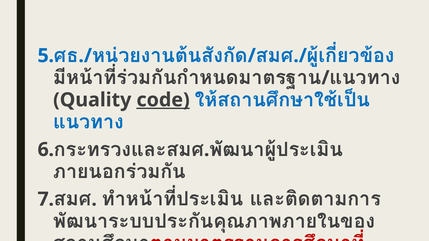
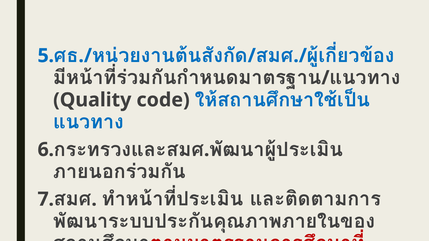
code underline: present -> none (163, 100)
